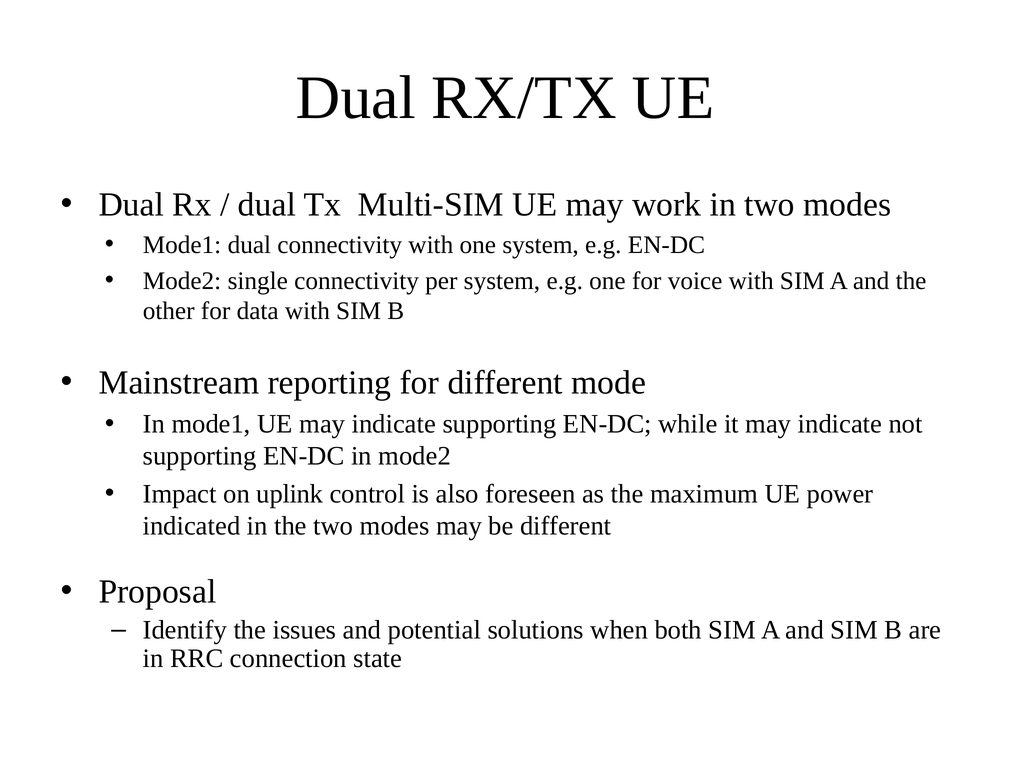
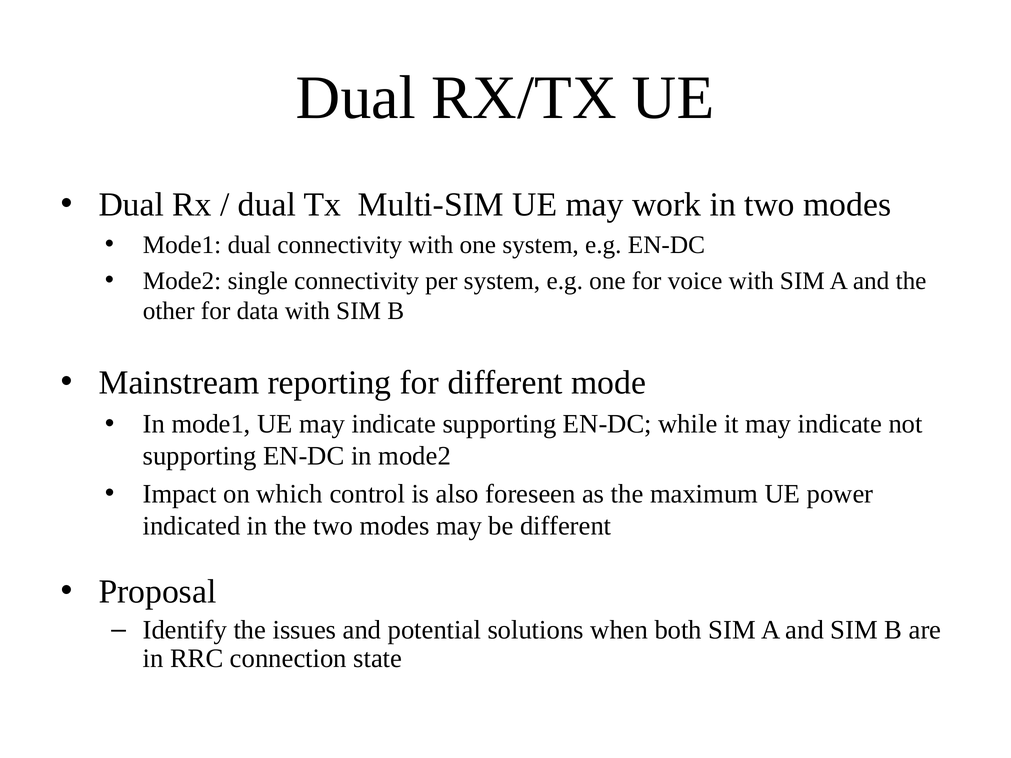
uplink: uplink -> which (290, 494)
